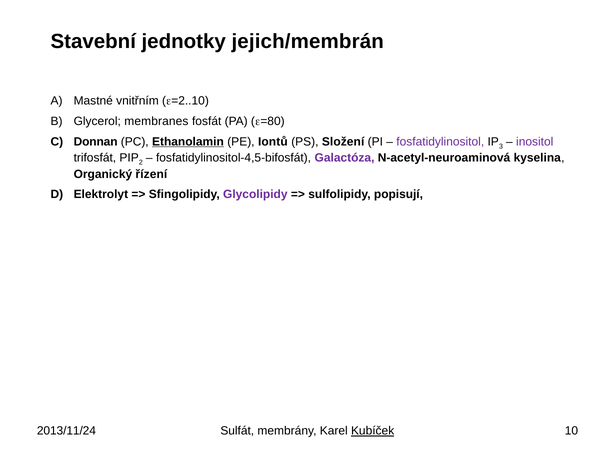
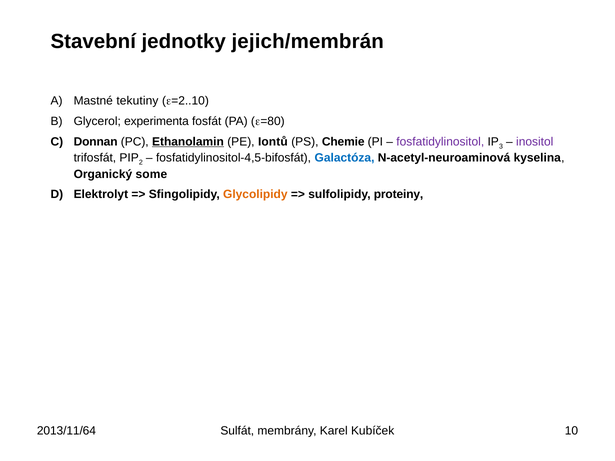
vnitřním: vnitřním -> tekutiny (137, 101)
membranes: membranes -> experimenta (157, 121)
Složení: Složení -> Chemie (343, 142)
Galactóza colour: purple -> blue (345, 158)
řízení: řízení -> some (151, 174)
Glycolipidy colour: purple -> orange (255, 195)
popisují: popisují -> proteiny (399, 195)
2013/11/24: 2013/11/24 -> 2013/11/64 (66, 431)
Kubíček underline: present -> none (373, 431)
